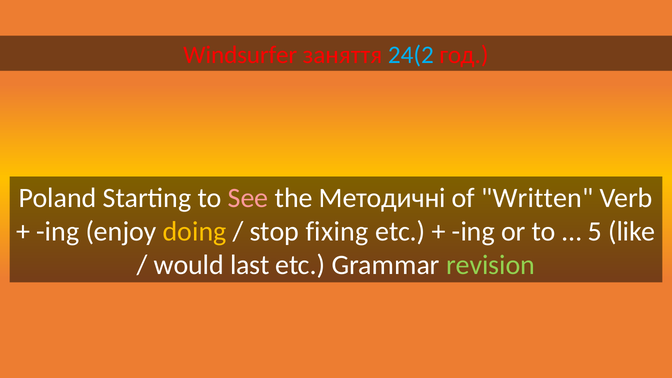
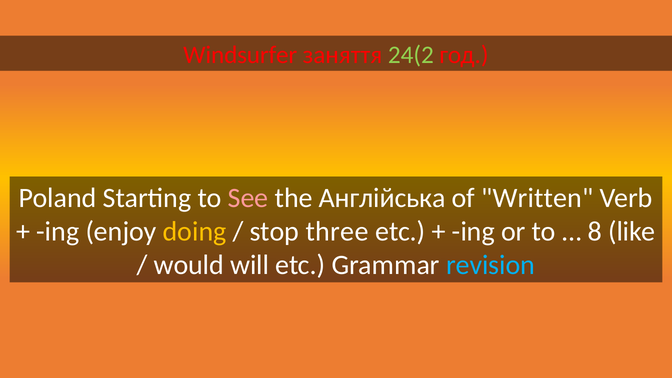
24(2 colour: light blue -> light green (411, 55)
Методичні: Методичні -> Англійська (382, 198)
fixing: fixing -> three (337, 231)
5: 5 -> 8 (595, 231)
last: last -> will (250, 265)
revision colour: light green -> light blue (491, 265)
